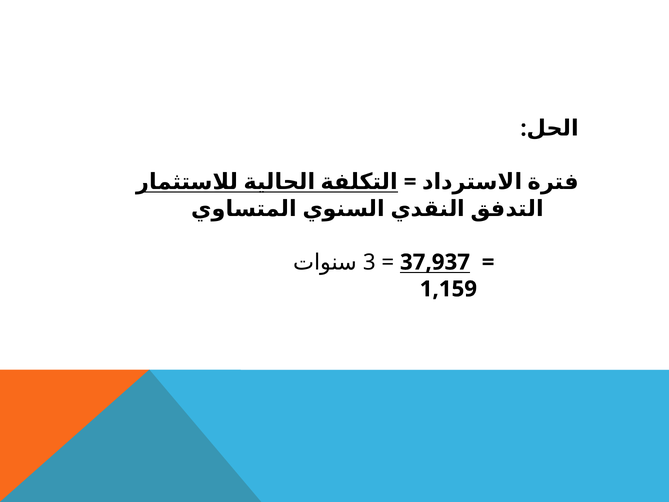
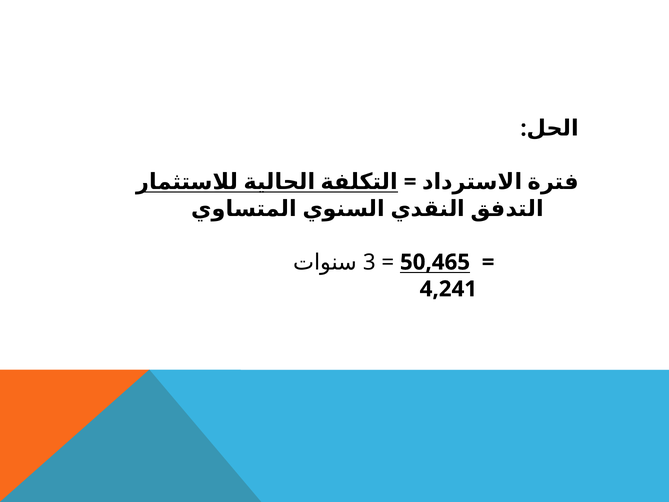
37,937: 37,937 -> 50,465 (435, 262)
1,159: 1,159 -> 4,241 (448, 289)
